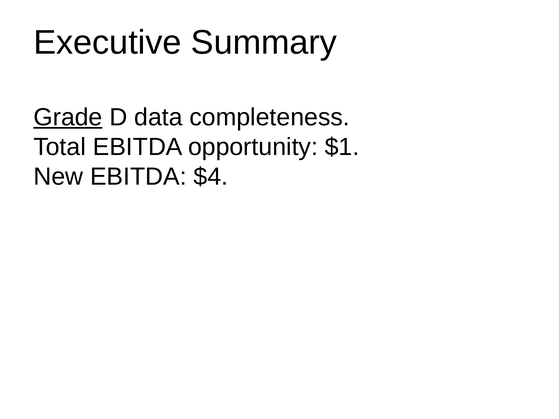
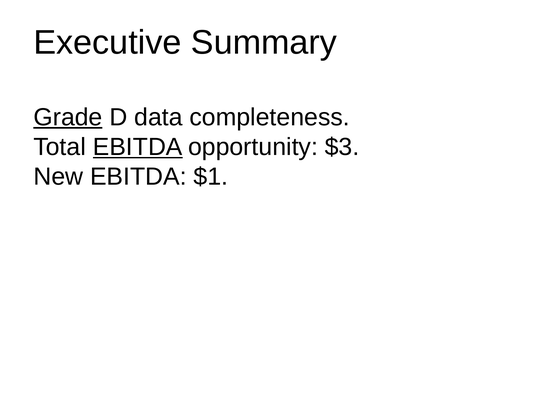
EBITDA underline: none -> present (138, 147)
$1: $1 -> $3 (342, 147)
$4: $4 -> $1 (211, 177)
